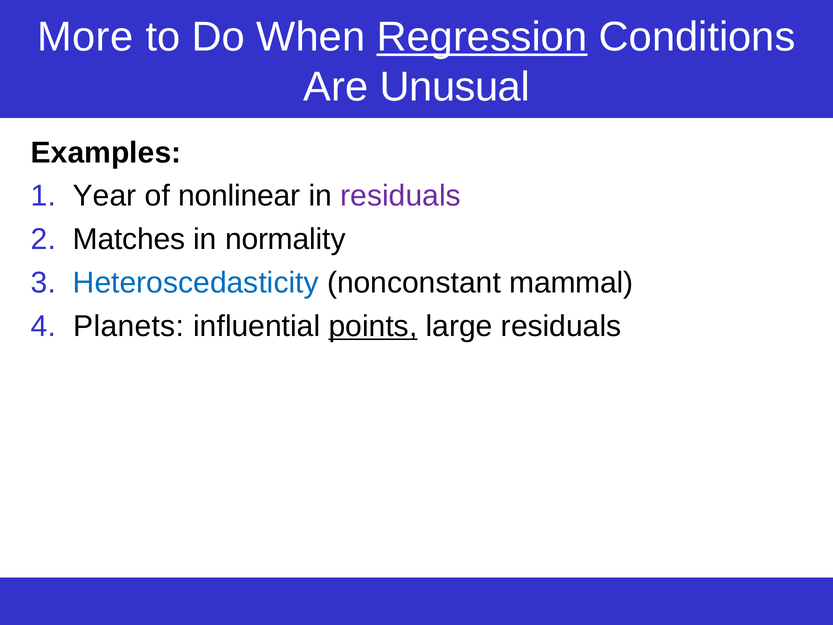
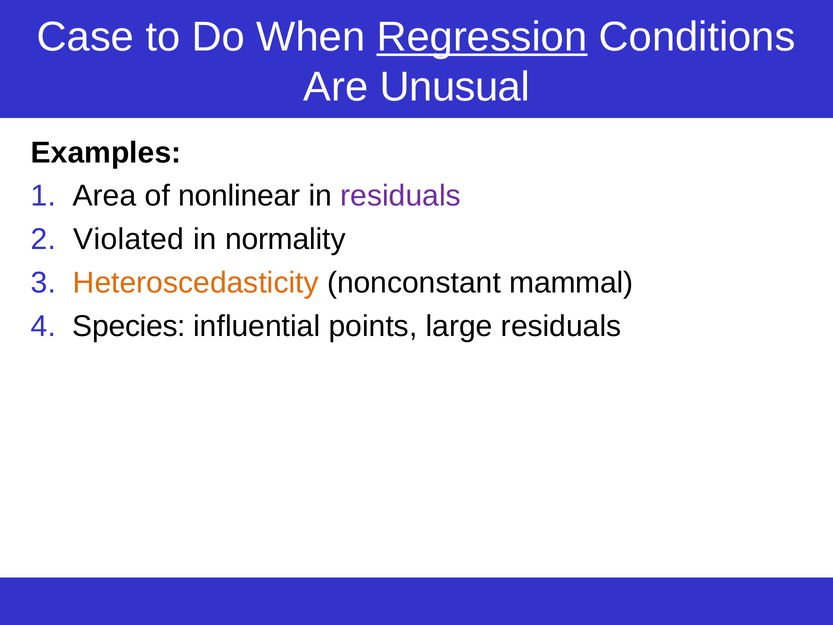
More: More -> Case (85, 37)
Year: Year -> Area (105, 196)
Matches: Matches -> Violated (129, 239)
Heteroscedasticity colour: blue -> orange (196, 283)
Planets: Planets -> Species (129, 326)
points underline: present -> none (373, 326)
